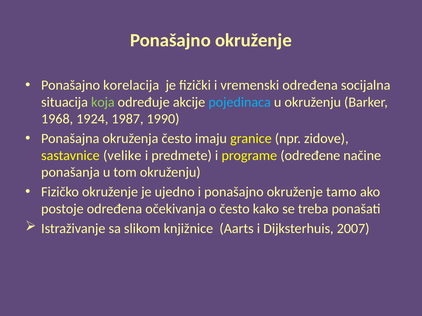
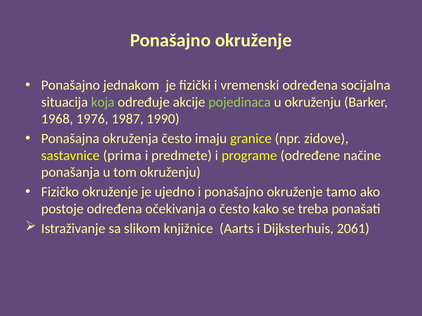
korelacija: korelacija -> jednakom (131, 85)
pojedinaca colour: light blue -> light green (240, 102)
1924: 1924 -> 1976 (92, 119)
velike: velike -> prima (122, 156)
2007: 2007 -> 2061 (353, 229)
